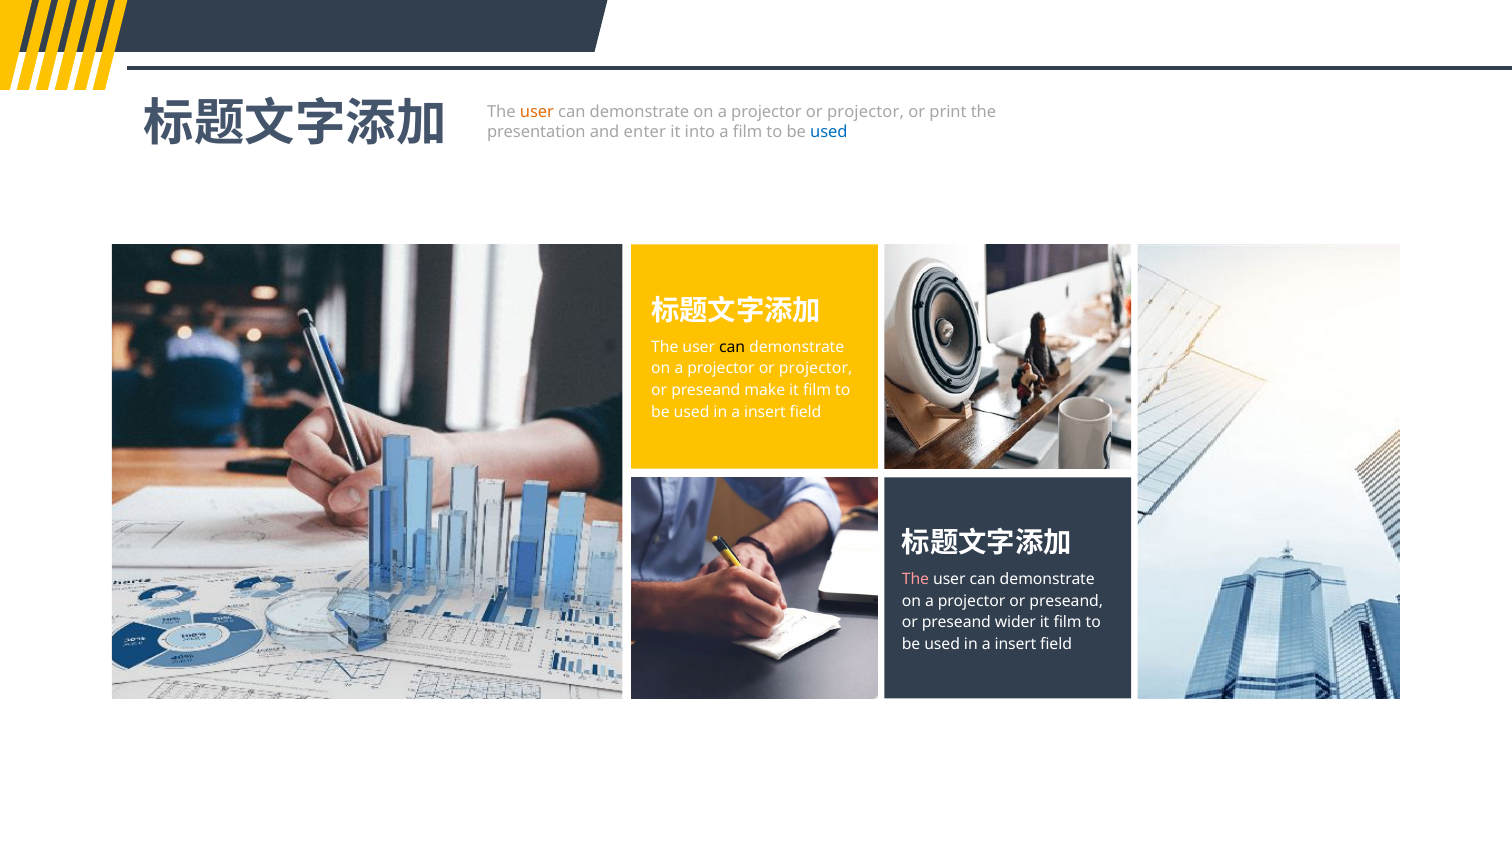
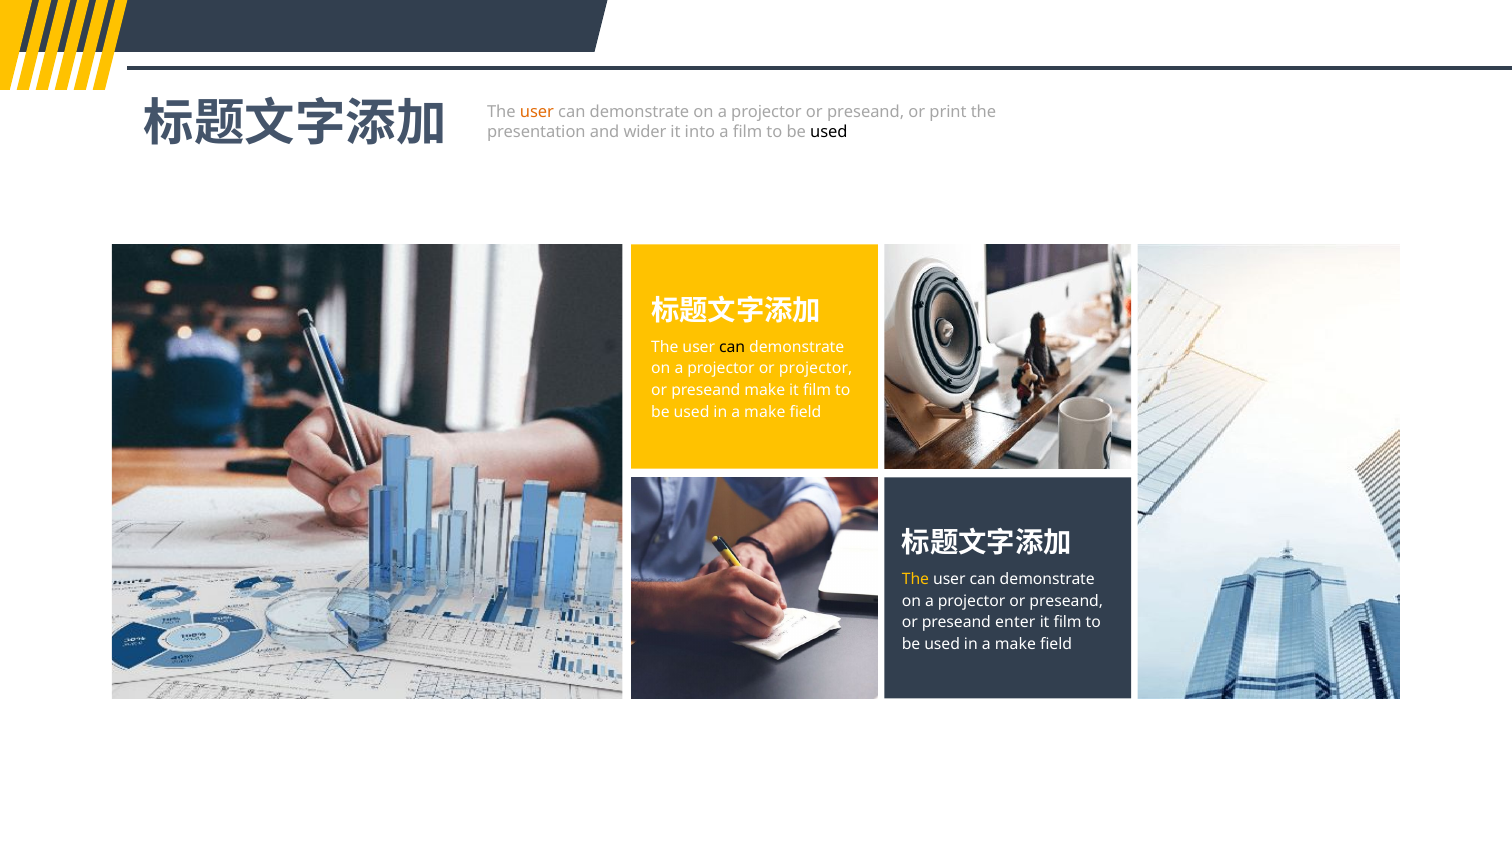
projector: projector -> preseand (866, 112)
enter: enter -> wider (645, 132)
used colour: blue -> black (829, 132)
insert: insert -> make (765, 412)
The colour: pink -> yellow (915, 579)
wider: wider -> enter (1015, 622)
insert: insert -> make (1015, 644)
